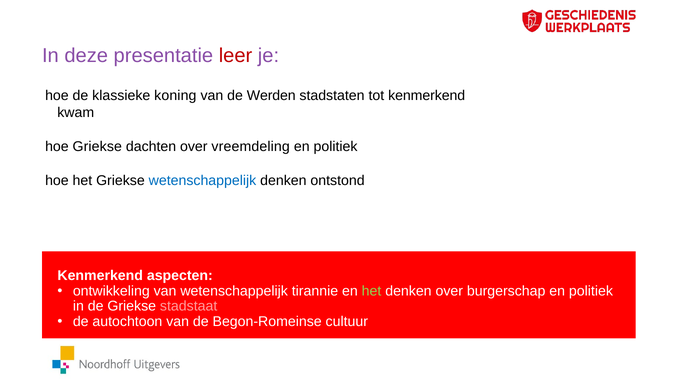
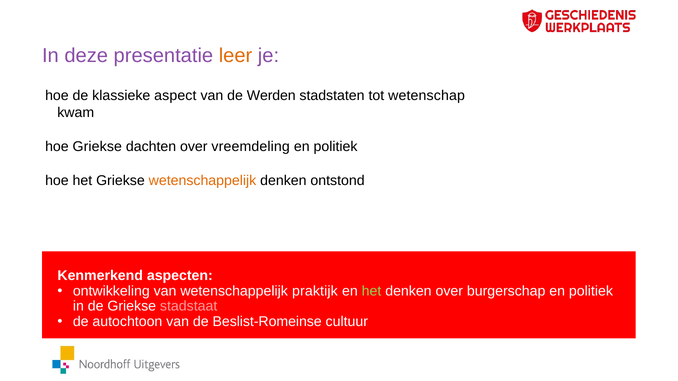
leer colour: red -> orange (236, 56)
koning: koning -> aspect (175, 96)
tot kenmerkend: kenmerkend -> wetenschap (427, 96)
wetenschappelijk colour: blue -> orange (202, 181)
tirannie: tirannie -> praktijk (315, 291)
Begon-Romeinse: Begon-Romeinse -> Beslist-Romeinse (267, 322)
